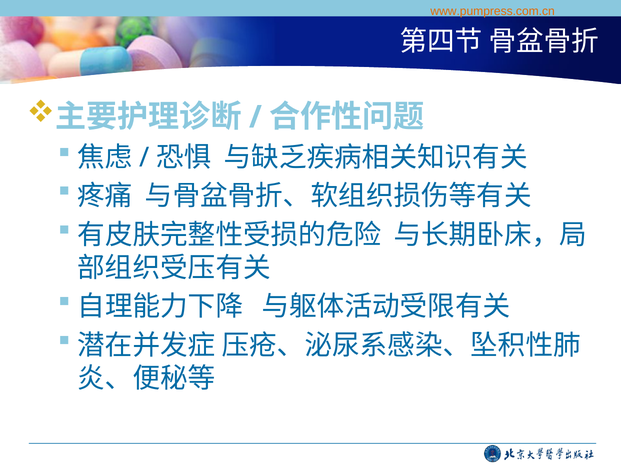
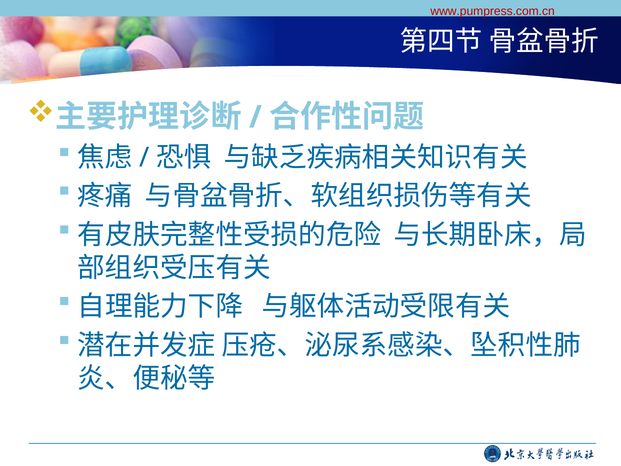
www.pumpress.com.cn colour: orange -> red (493, 11)
